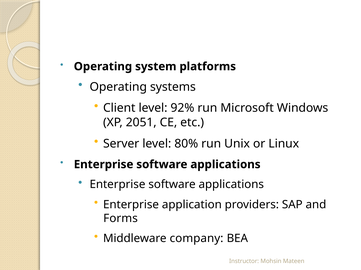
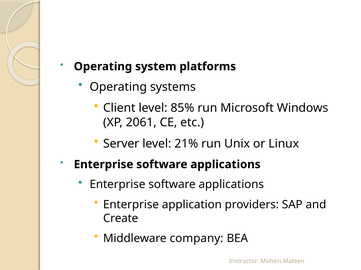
92%: 92% -> 85% (182, 108)
2051: 2051 -> 2061 (141, 123)
80%: 80% -> 21% (186, 144)
Forms: Forms -> Create (121, 219)
